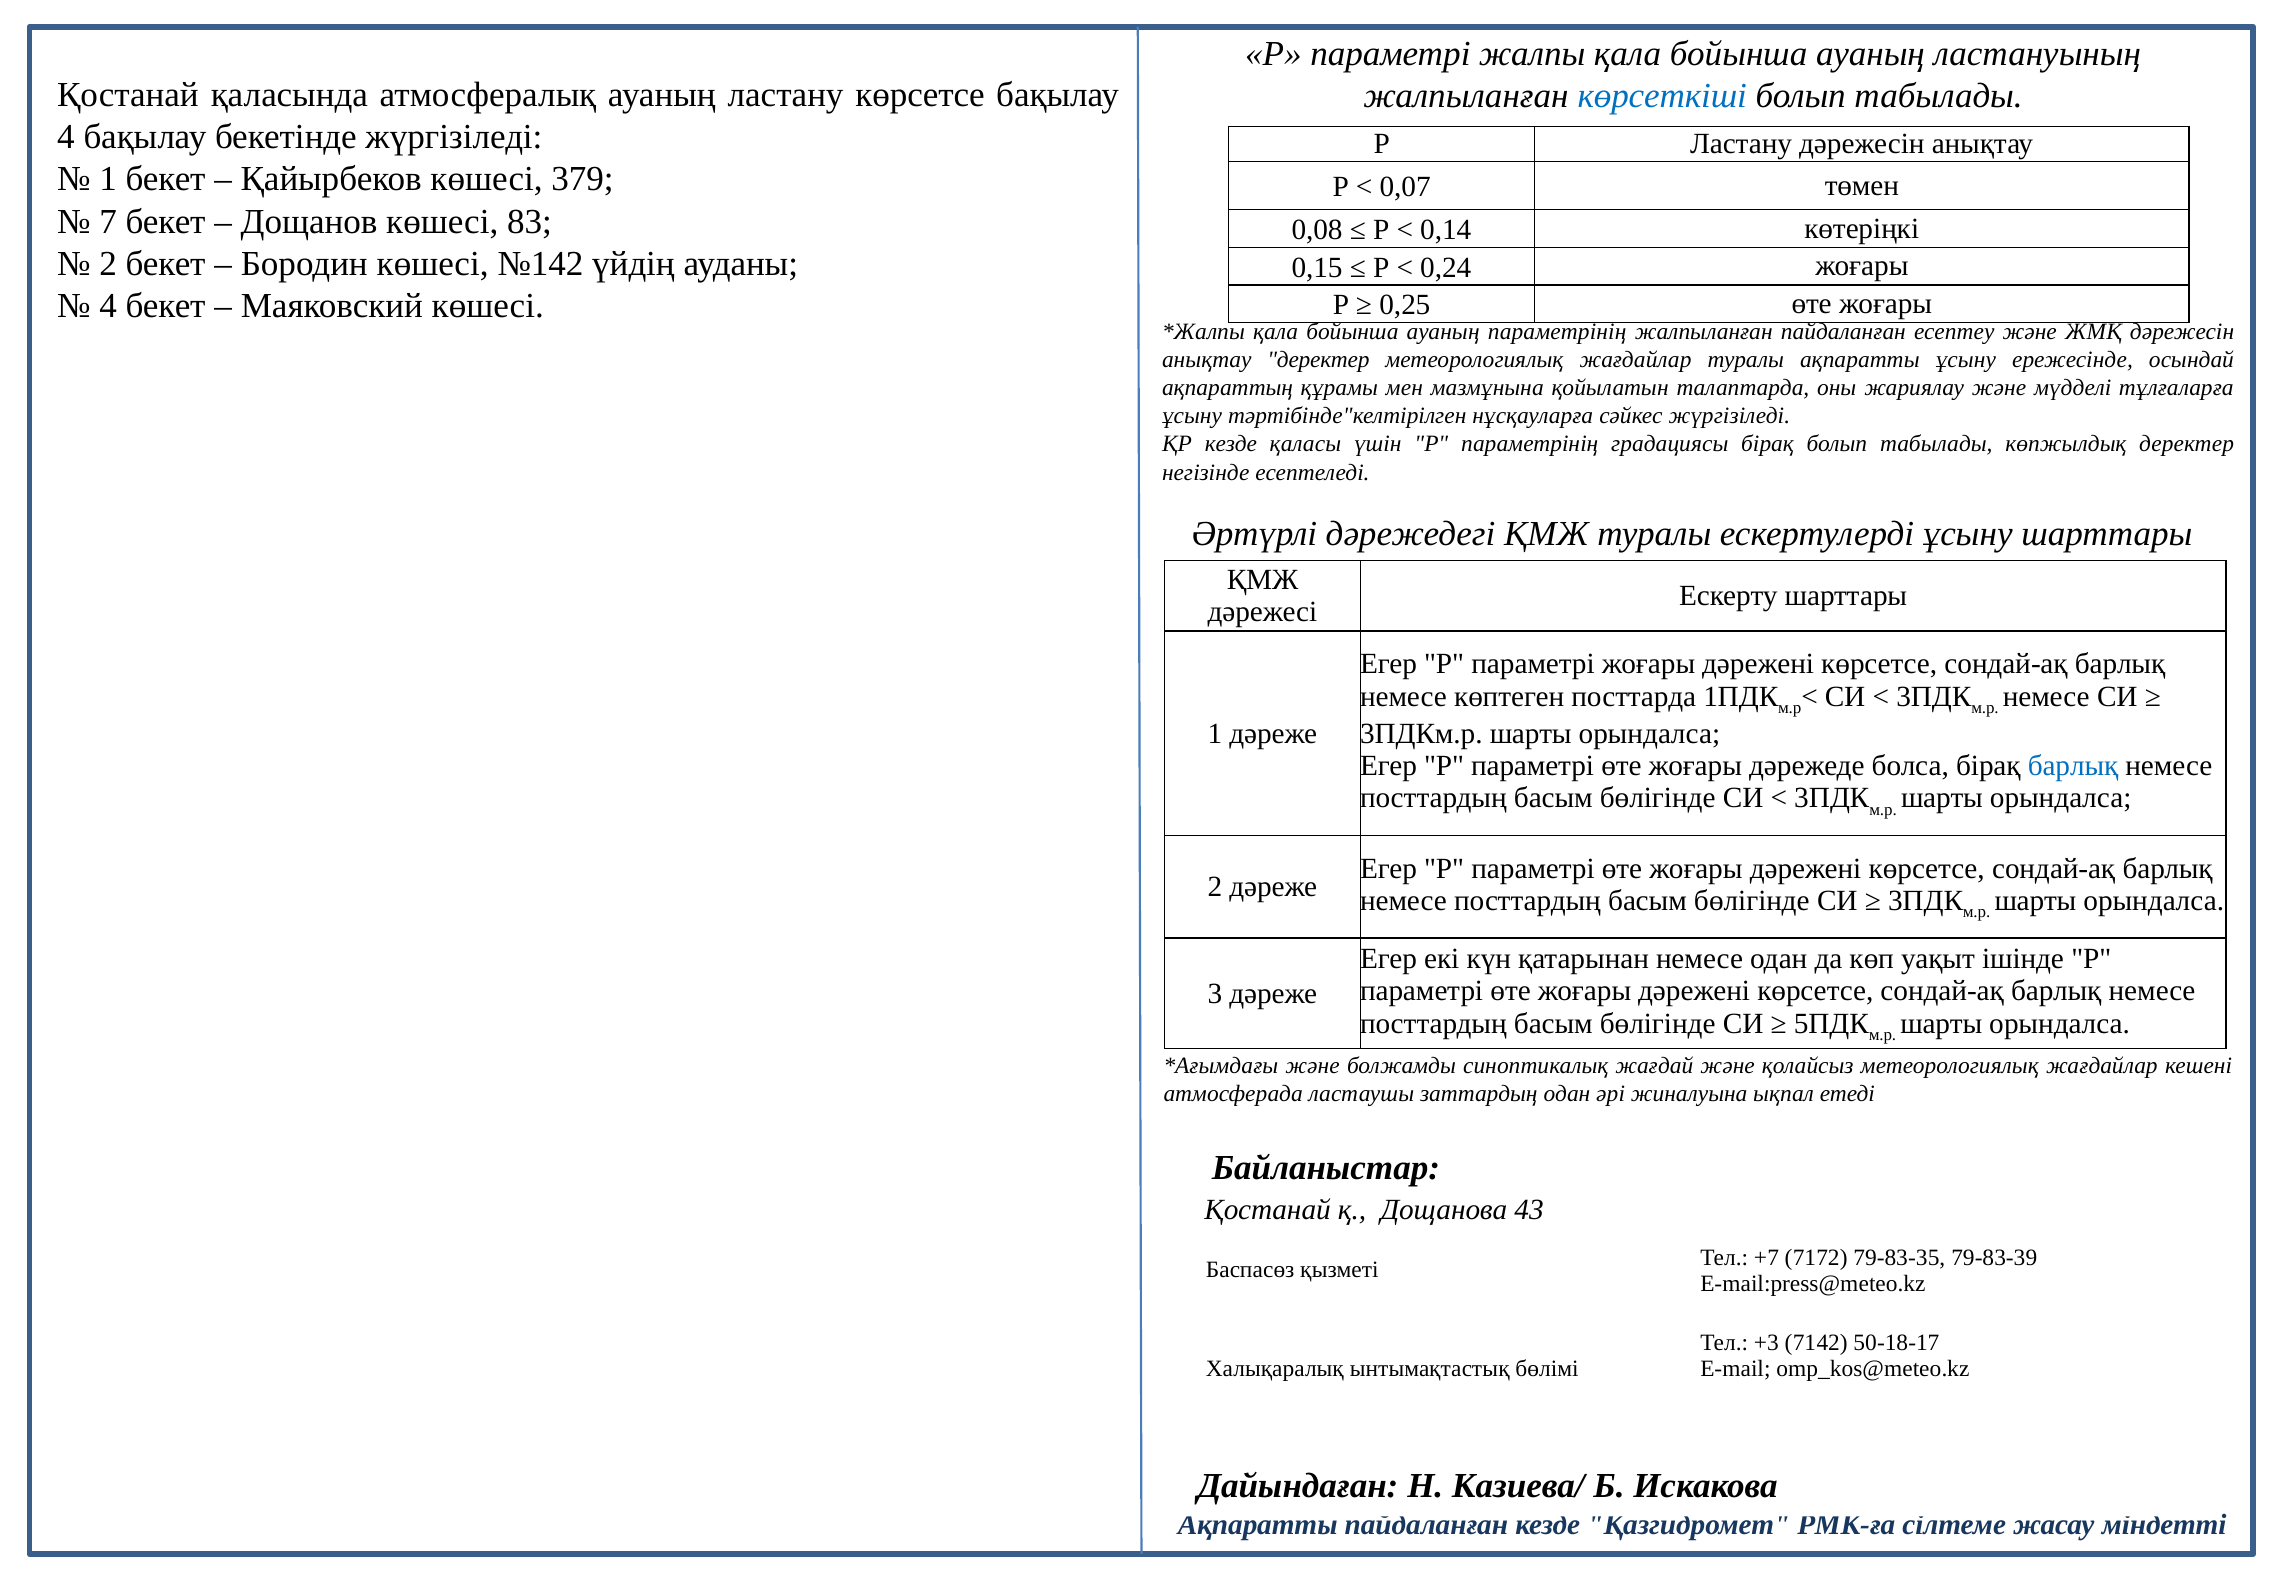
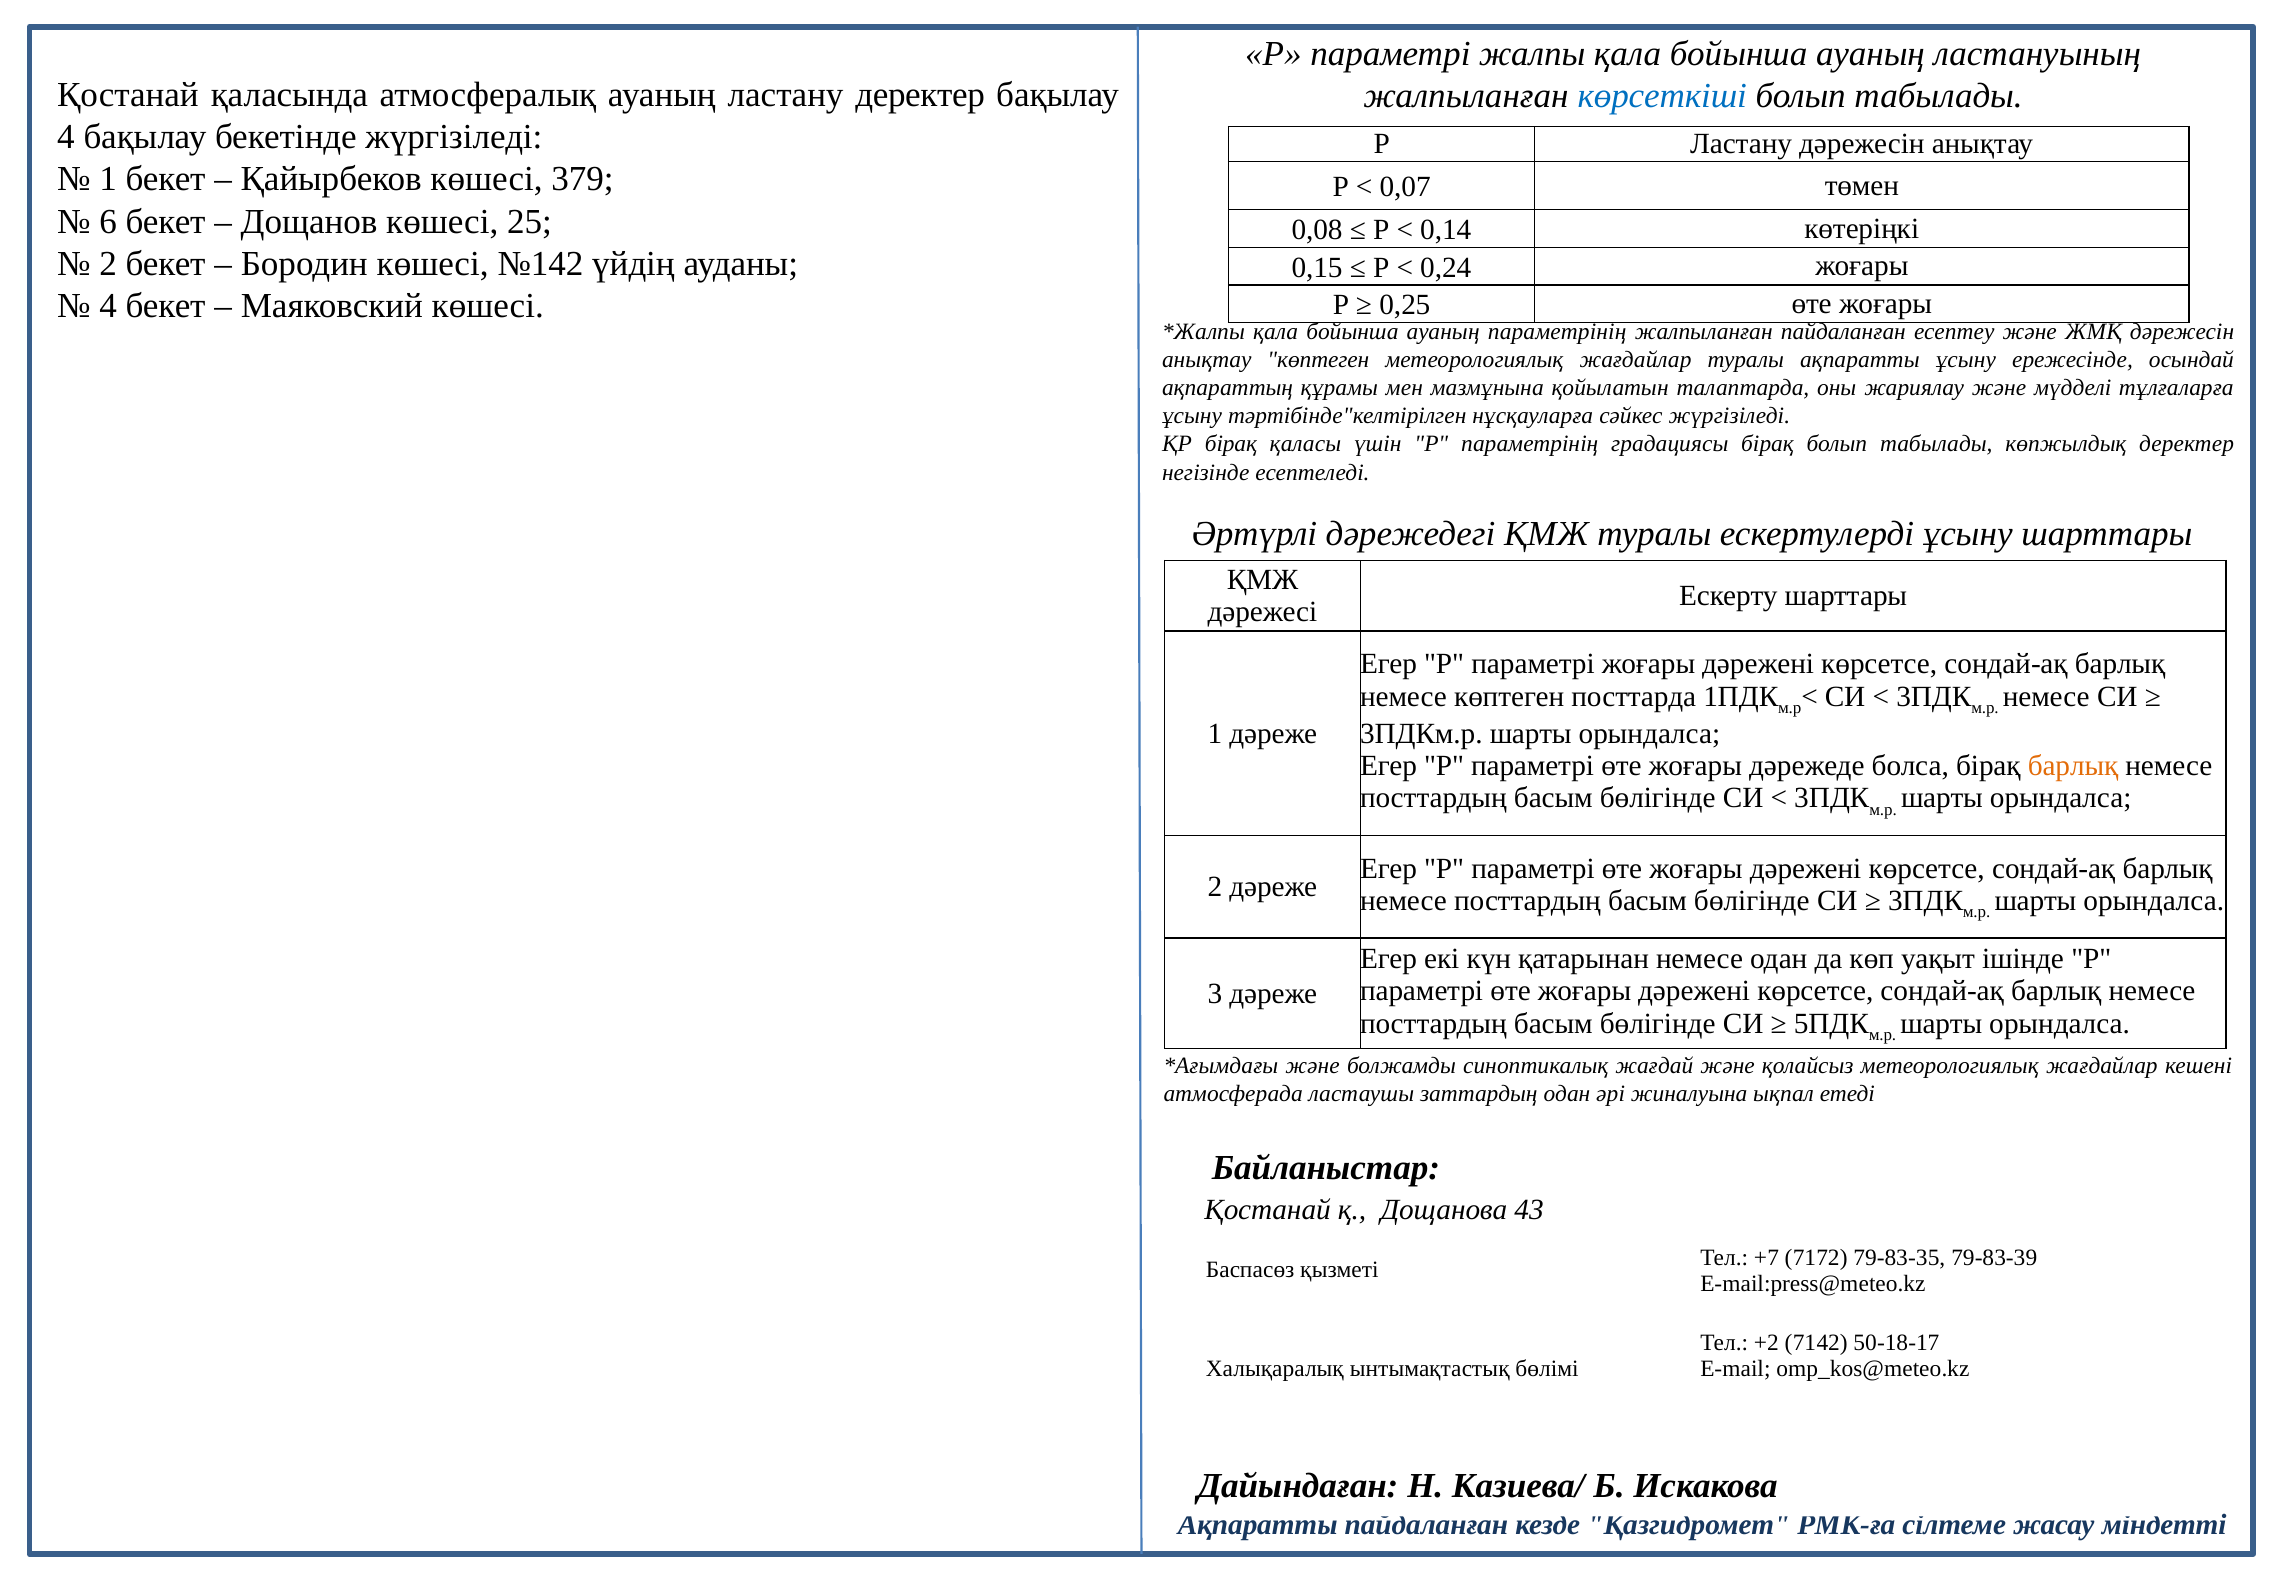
ластану көрсетсе: көрсетсе -> деректер (920, 95)
7: 7 -> 6 (108, 221)
83: 83 -> 25 (530, 221)
анықтау деректер: деректер -> көптеген (1318, 360)
ҚР кезде: кезде -> бірақ (1231, 444)
барлық colour: blue -> orange (2073, 765)
+3: +3 -> +2 (1766, 1342)
